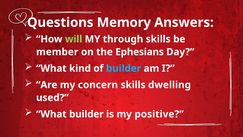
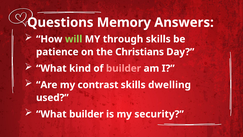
member: member -> patience (57, 52)
Ephesians: Ephesians -> Christians (140, 52)
builder colour: light blue -> pink (124, 68)
concern: concern -> contrast (98, 85)
positive: positive -> security (159, 114)
